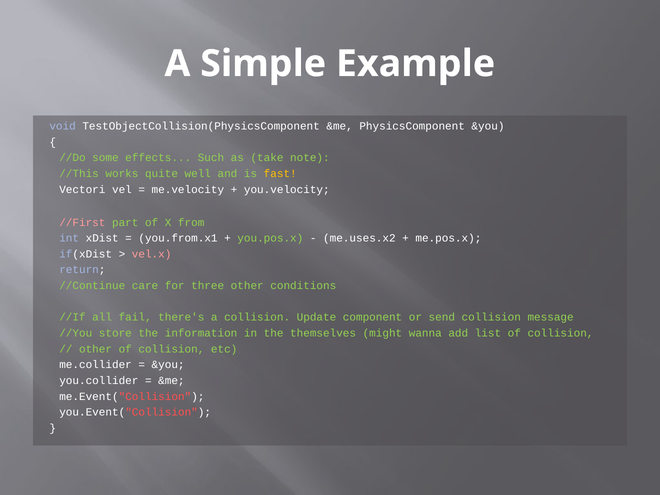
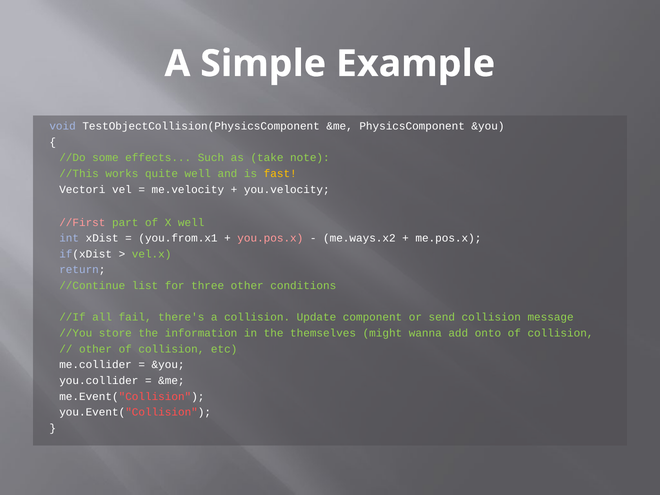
X from: from -> well (191, 222)
you.pos.x colour: light green -> pink (270, 238)
me.uses.x2: me.uses.x2 -> me.ways.x2 (359, 238)
vel.x colour: pink -> light green (152, 254)
care: care -> list (145, 286)
list: list -> onto (488, 333)
